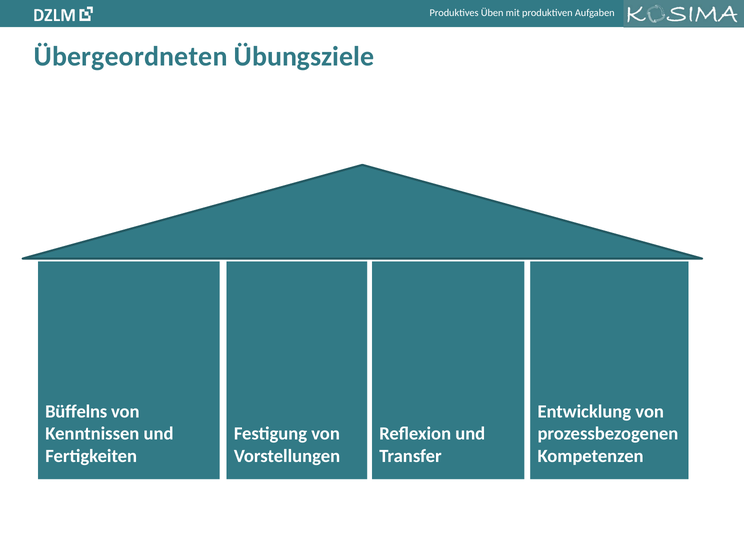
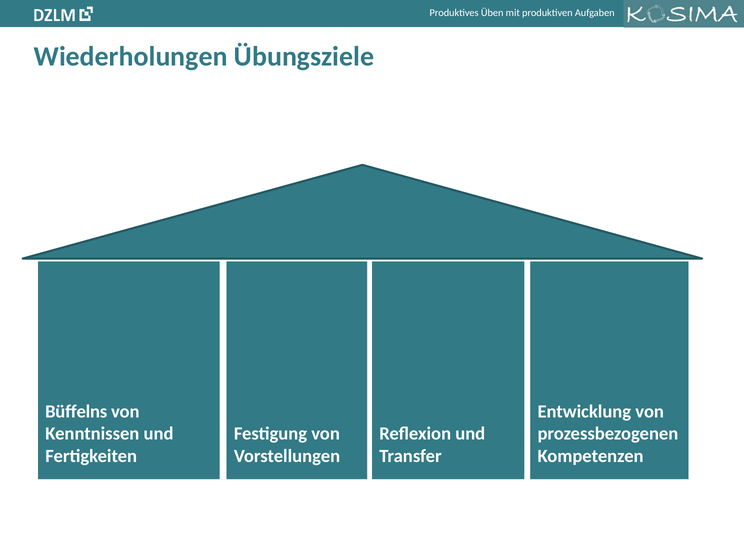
Übergeordneten: Übergeordneten -> Wiederholungen (131, 56)
